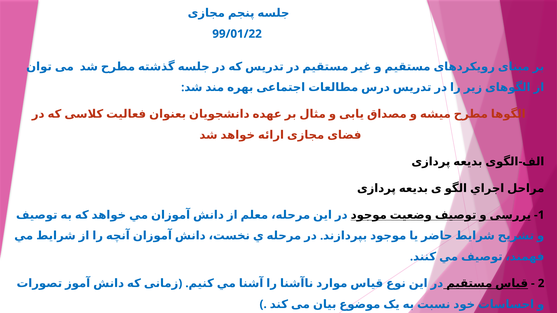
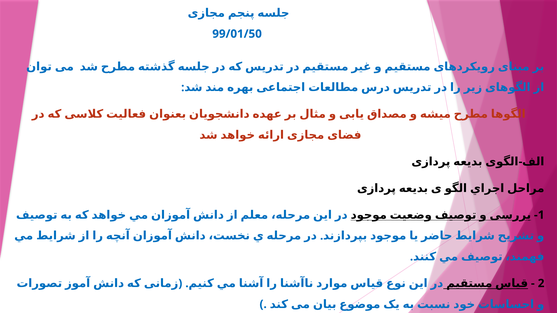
99/01/22: 99/01/22 -> 99/01/50 (237, 34)
